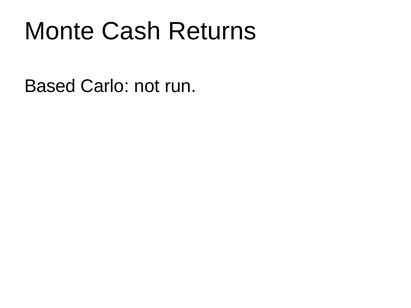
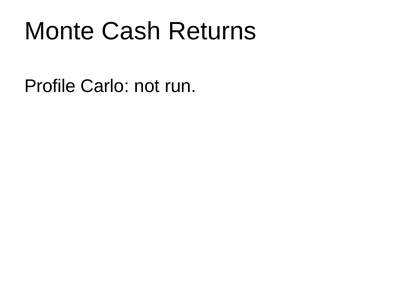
Based: Based -> Profile (50, 86)
